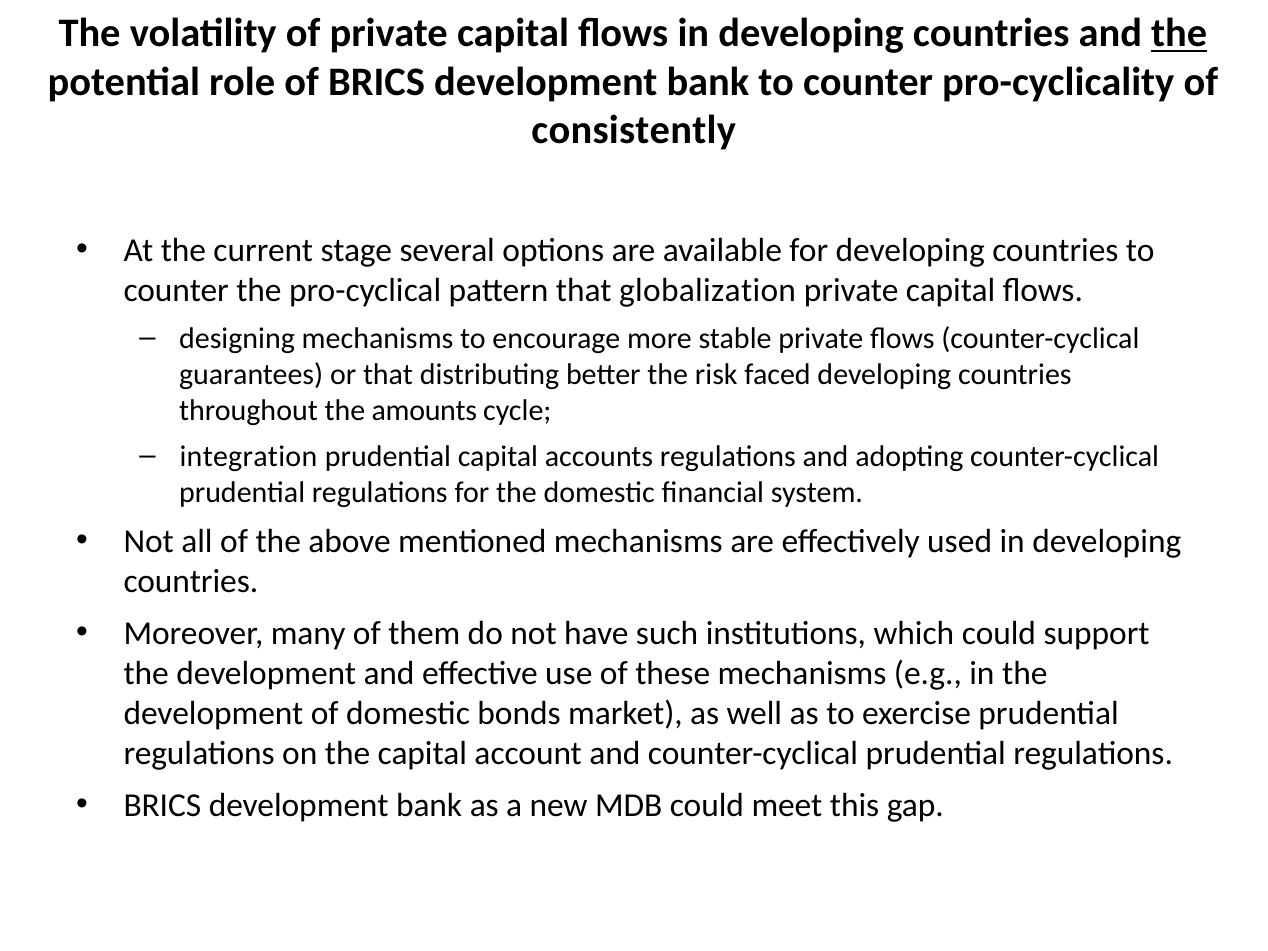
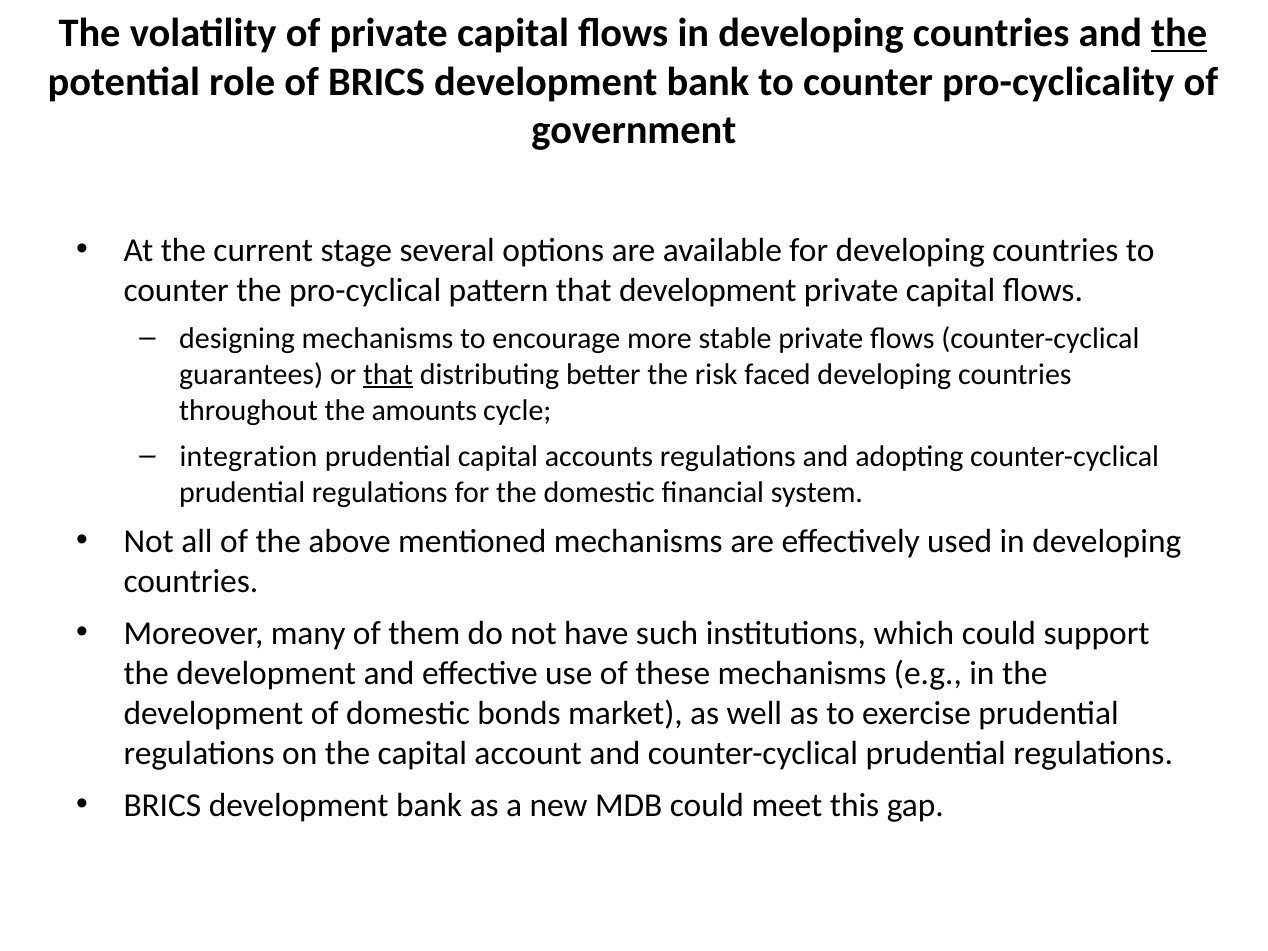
consistently: consistently -> government (634, 131)
that globalization: globalization -> development (708, 291)
that underline: none -> present (388, 374)
